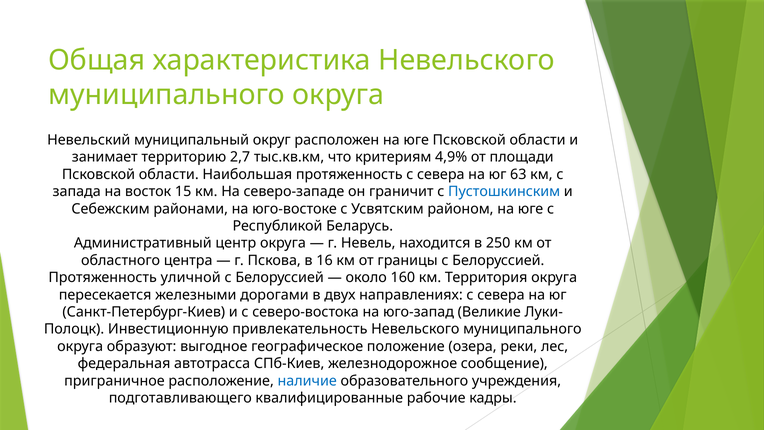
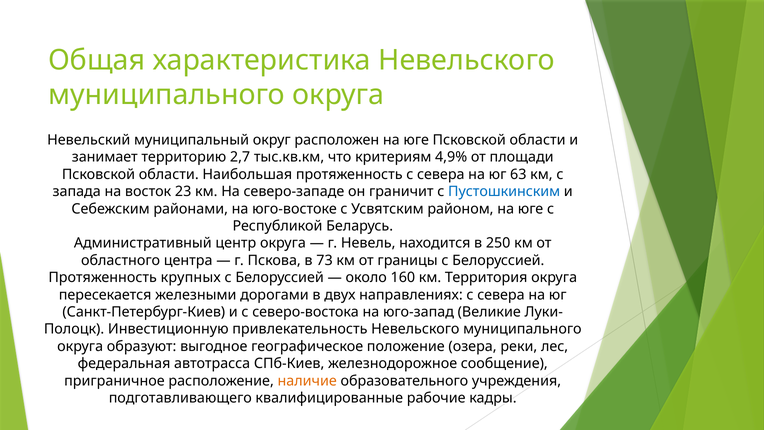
15: 15 -> 23 (183, 191)
16: 16 -> 73 (325, 260)
уличной: уличной -> крупных (191, 277)
наличие colour: blue -> orange (307, 381)
